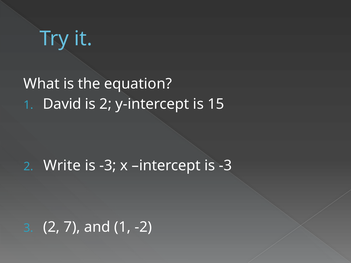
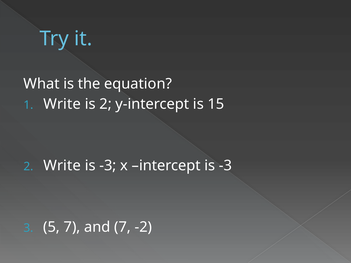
David: David -> Write (62, 104)
2: 2 -> 5 (52, 227)
and 1: 1 -> 7 (122, 227)
